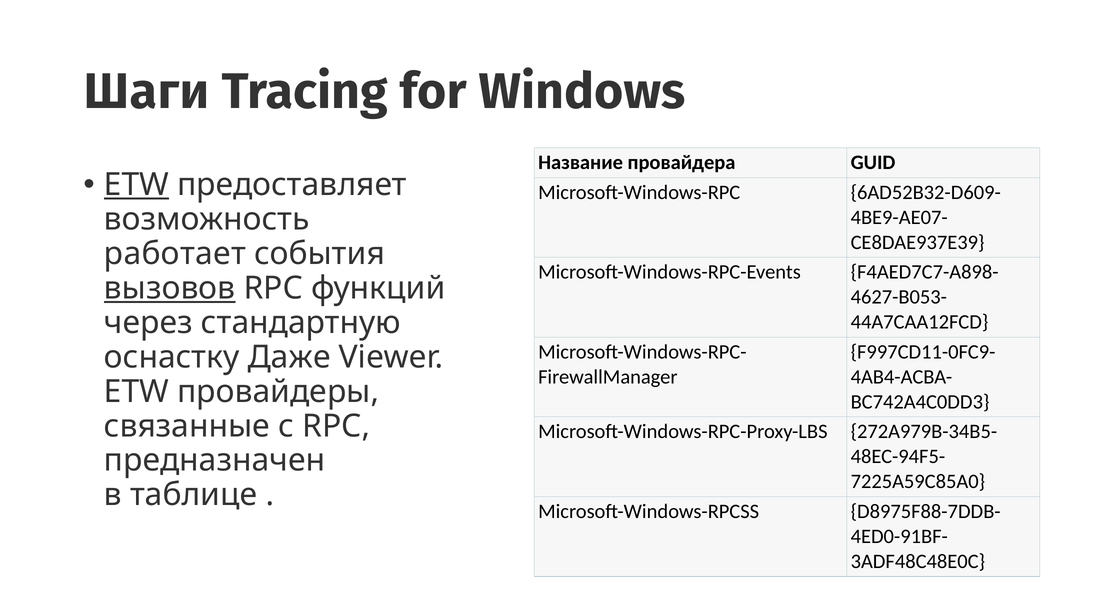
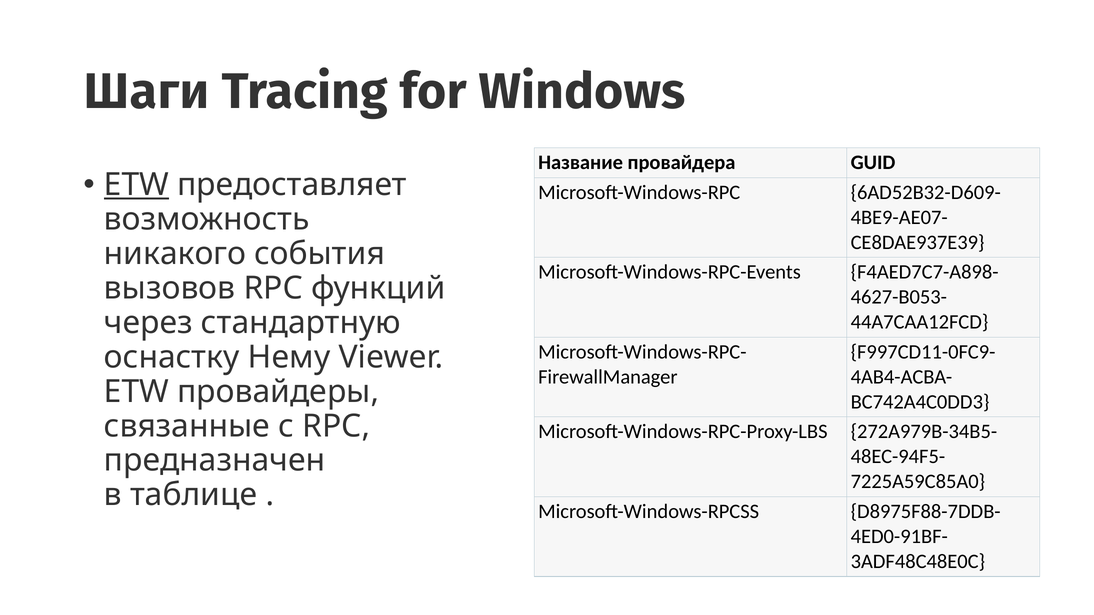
работает: работает -> никакого (175, 254)
вызовов underline: present -> none (170, 288)
Даже: Даже -> Нему (289, 357)
